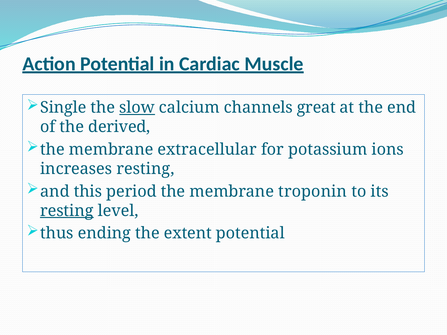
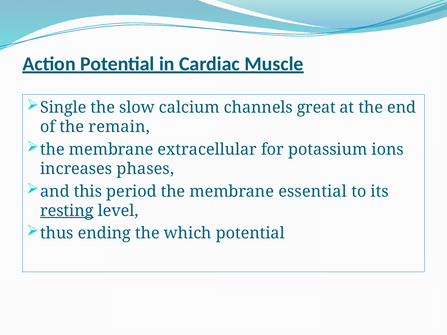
slow underline: present -> none (137, 108)
derived: derived -> remain (119, 127)
increases resting: resting -> phases (145, 169)
troponin: troponin -> essential (313, 191)
extent: extent -> which (188, 233)
